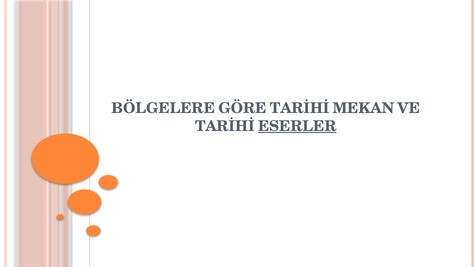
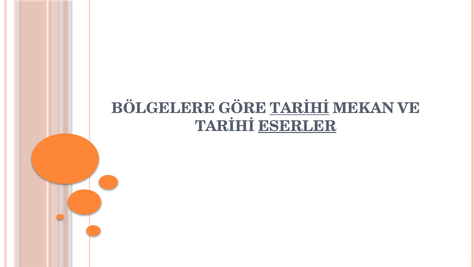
TARİHİ underline: none -> present (300, 108)
